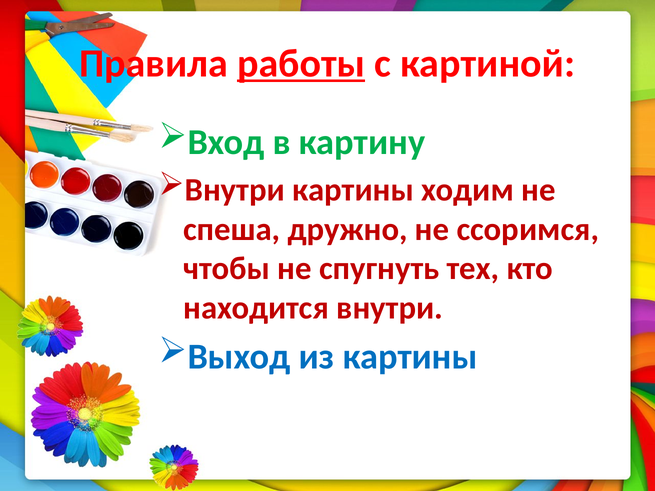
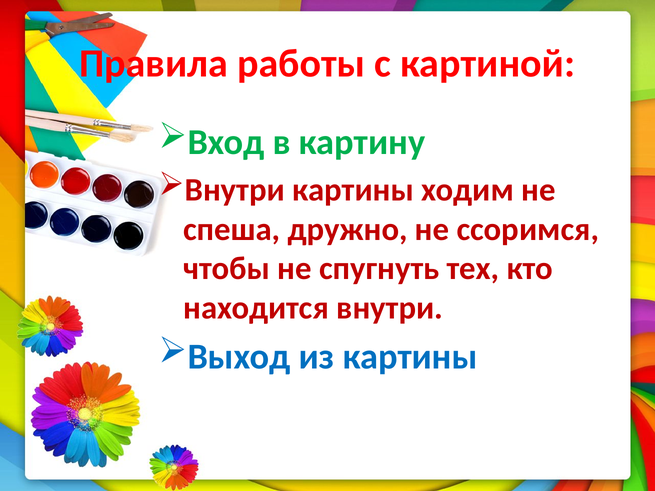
работы underline: present -> none (301, 63)
